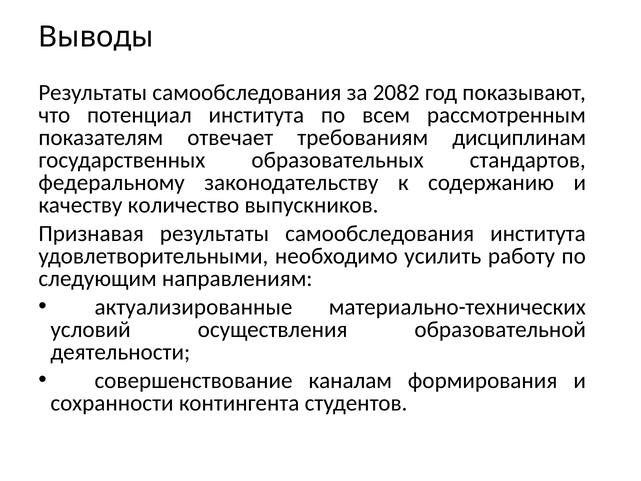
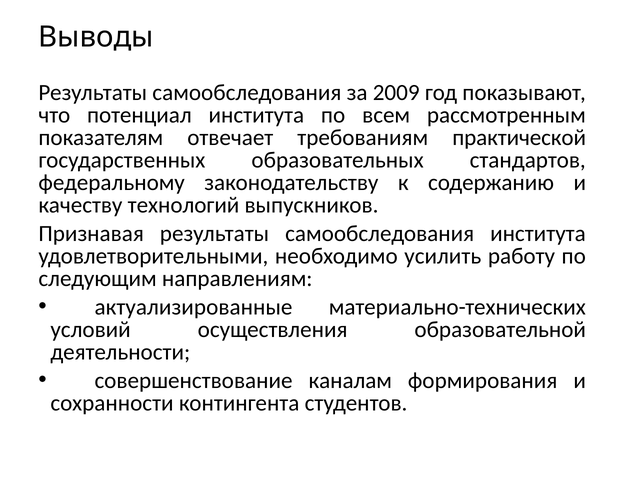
2082: 2082 -> 2009 (396, 92)
дисциплинам: дисциплинам -> практической (519, 137)
количество: количество -> технологий (184, 205)
